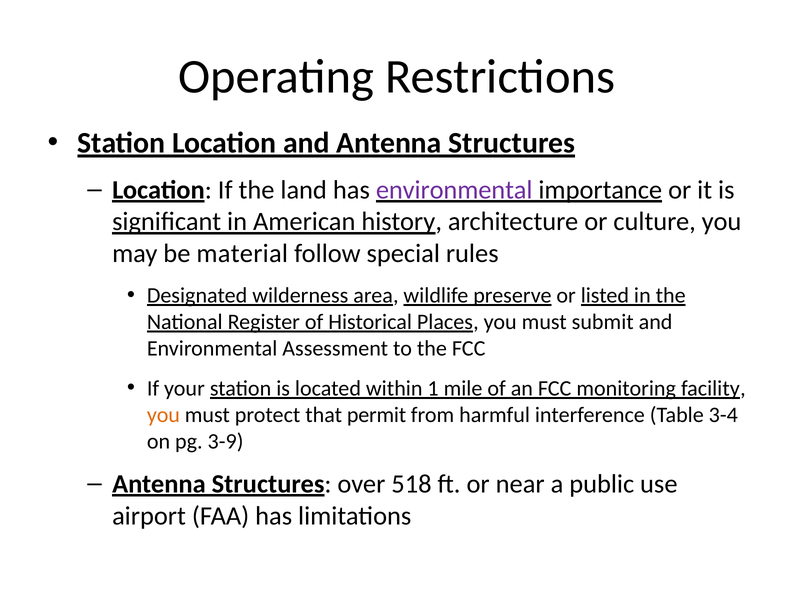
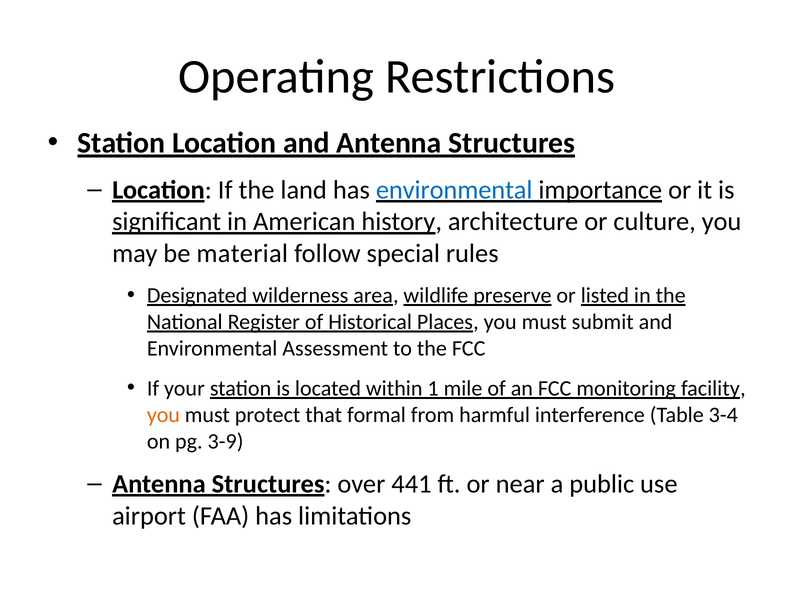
environmental colour: purple -> blue (454, 190)
permit: permit -> formal (376, 414)
518: 518 -> 441 (411, 484)
